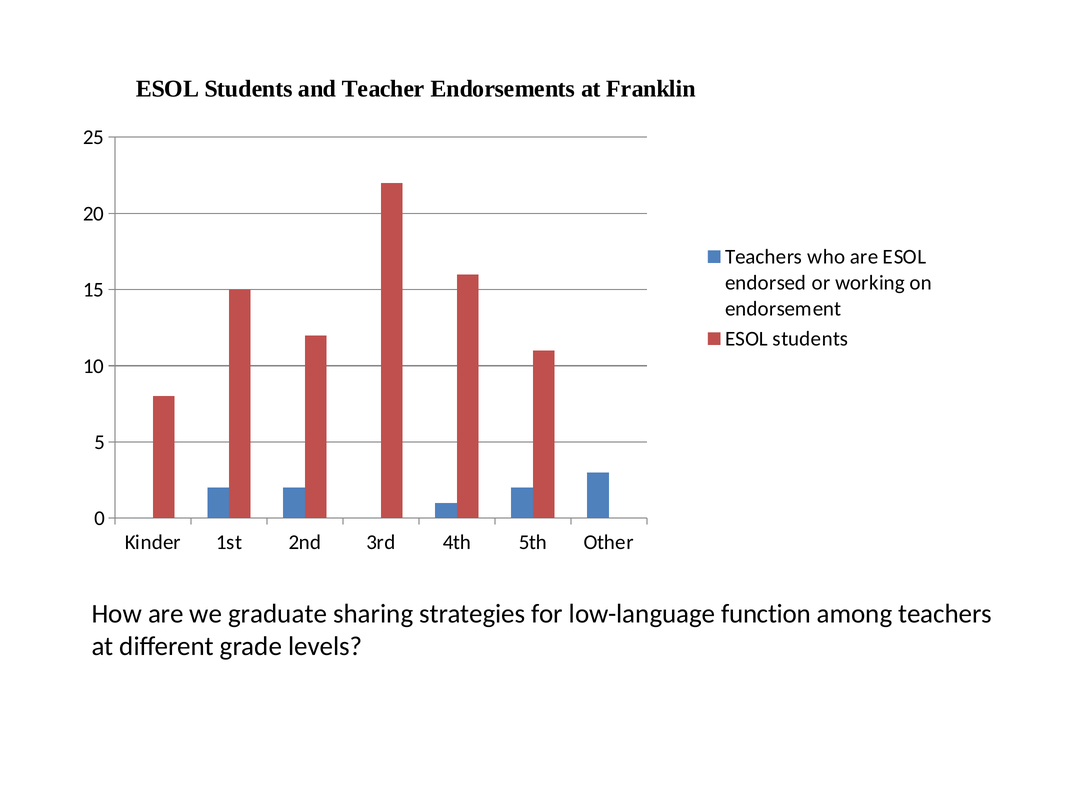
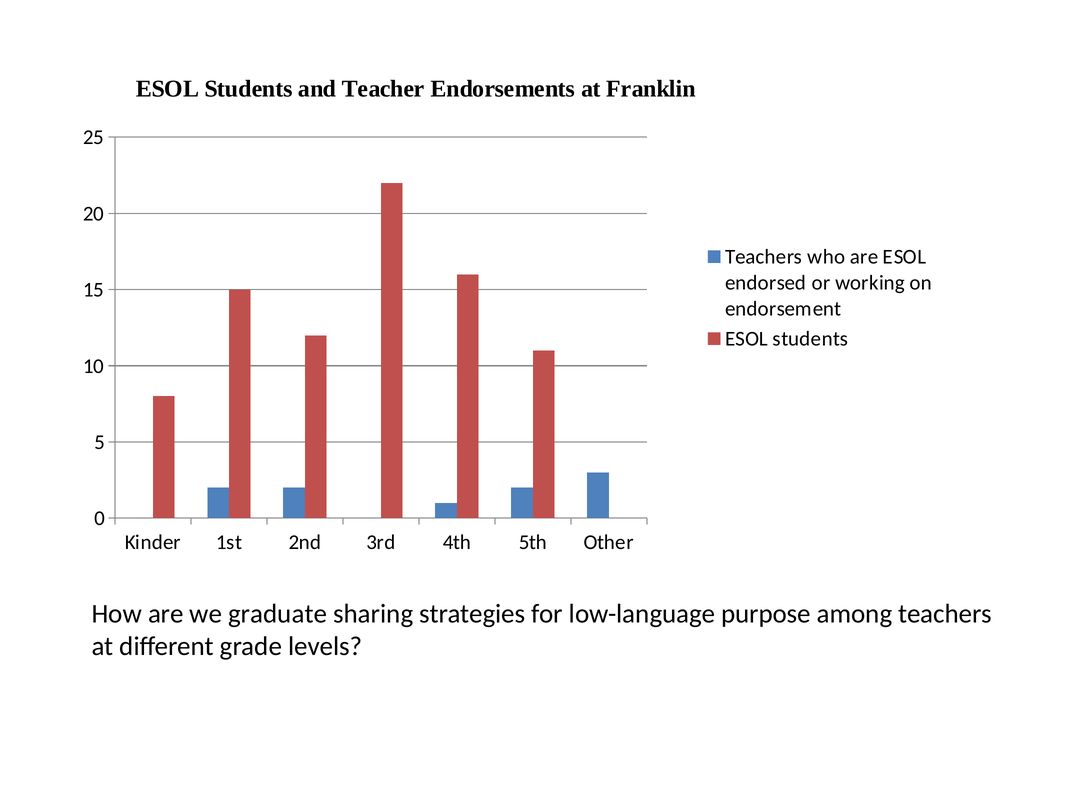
function: function -> purpose (766, 614)
